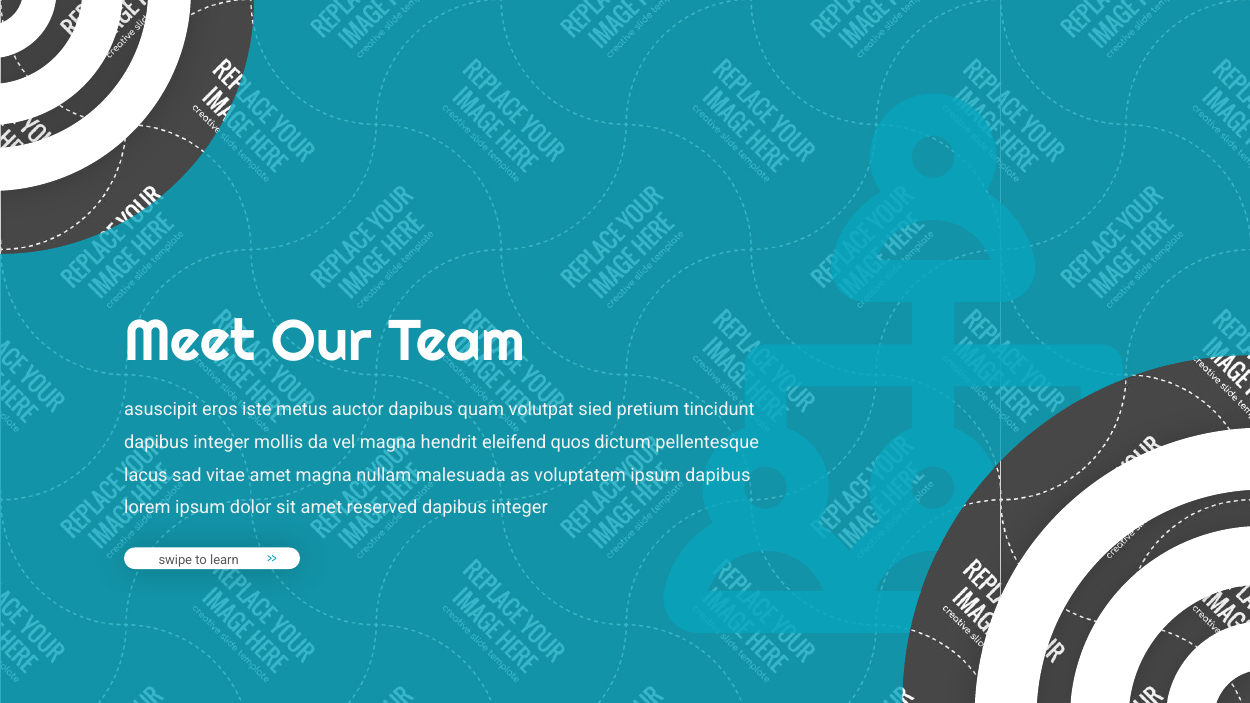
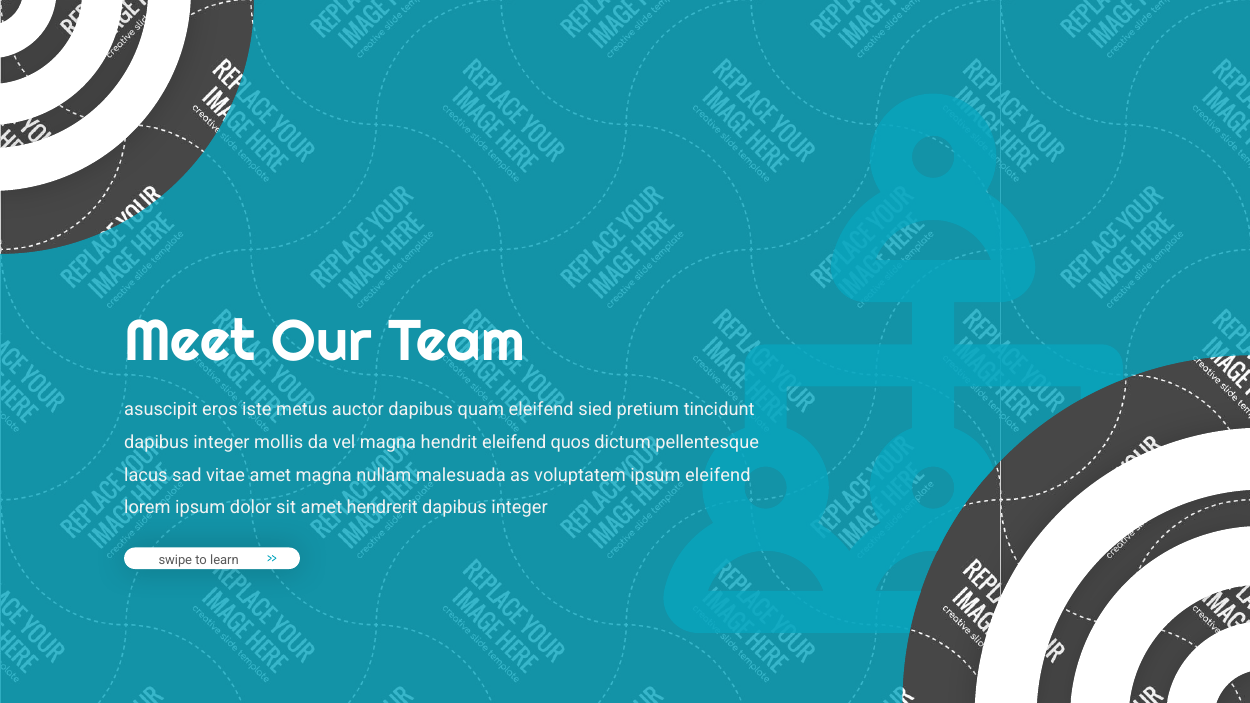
quam volutpat: volutpat -> eleifend (541, 409)
ipsum dapibus: dapibus -> eleifend (718, 475)
reserved: reserved -> hendrerit (382, 508)
